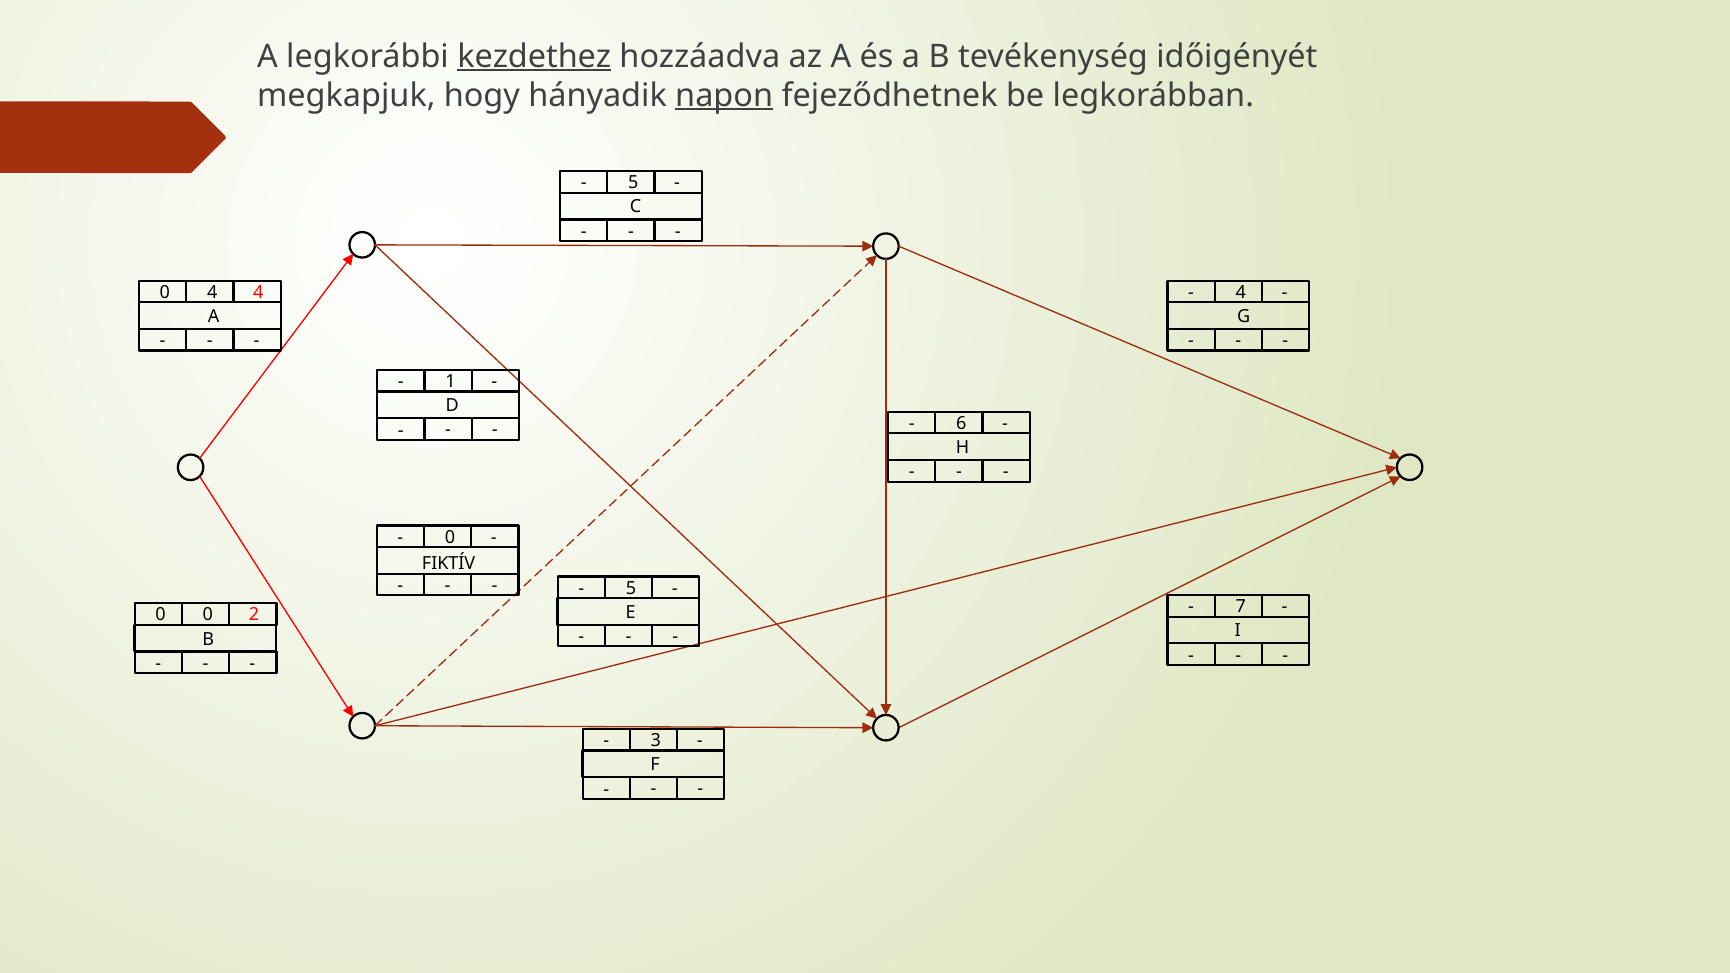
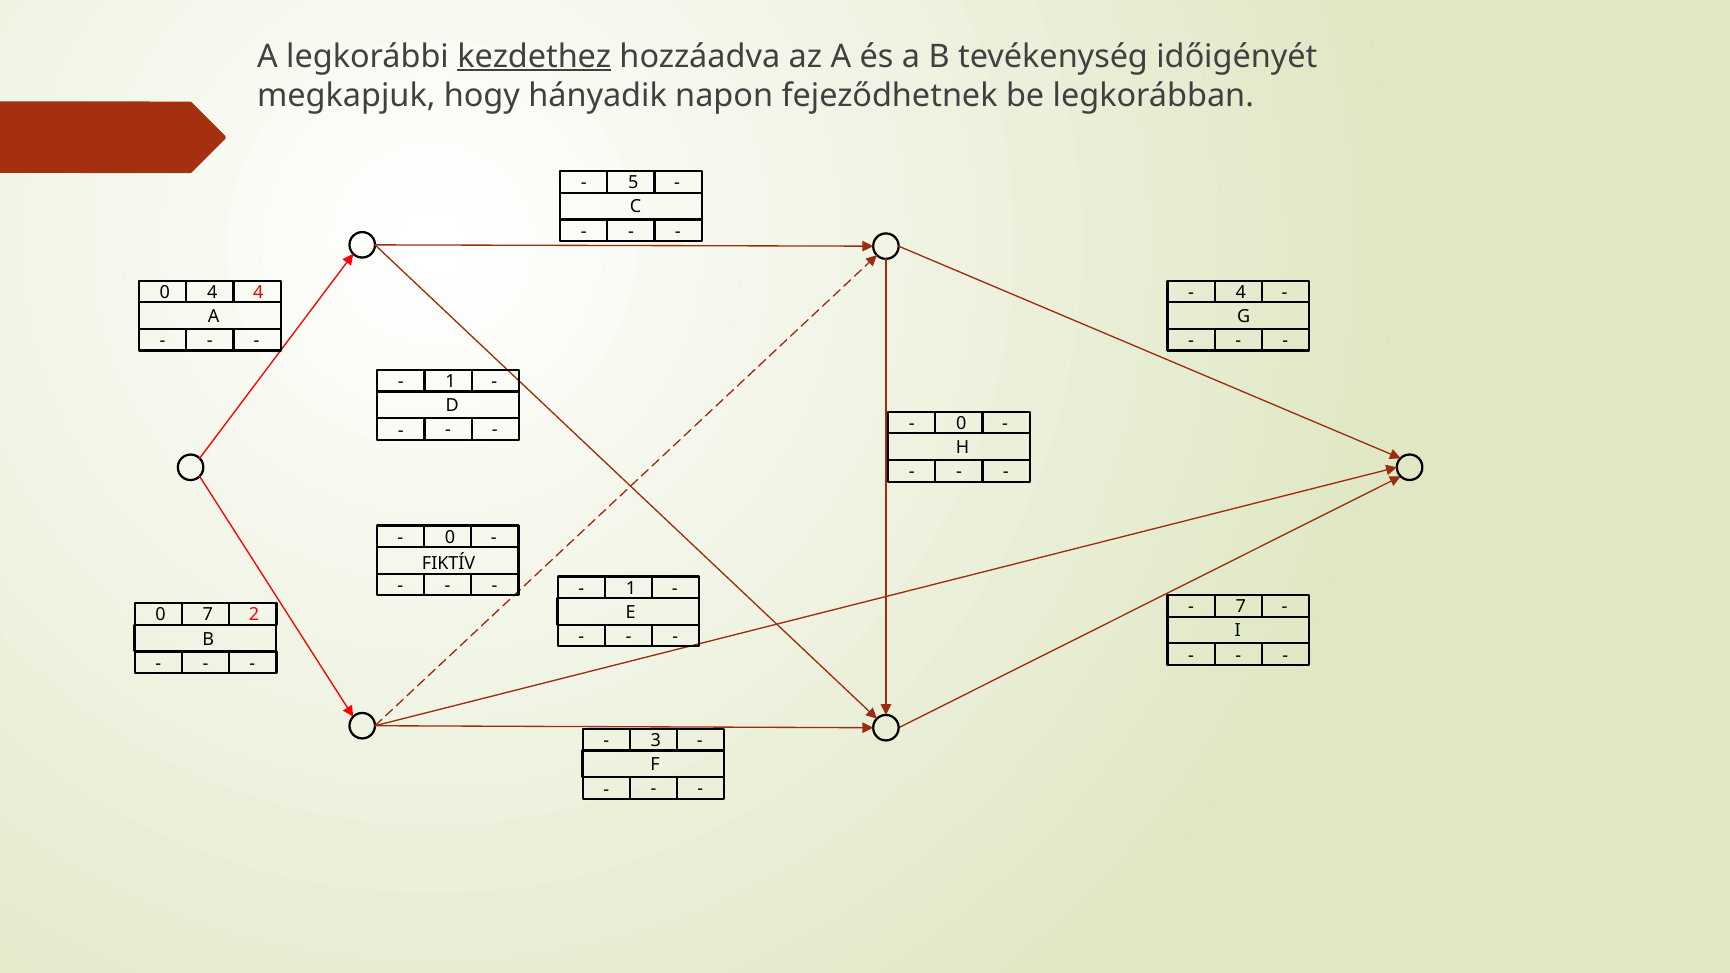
napon underline: present -> none (724, 95)
6: 6 -> 0 (961, 424)
5: 5 -> 1 (631, 588)
0 0: 0 -> 7 (208, 615)
